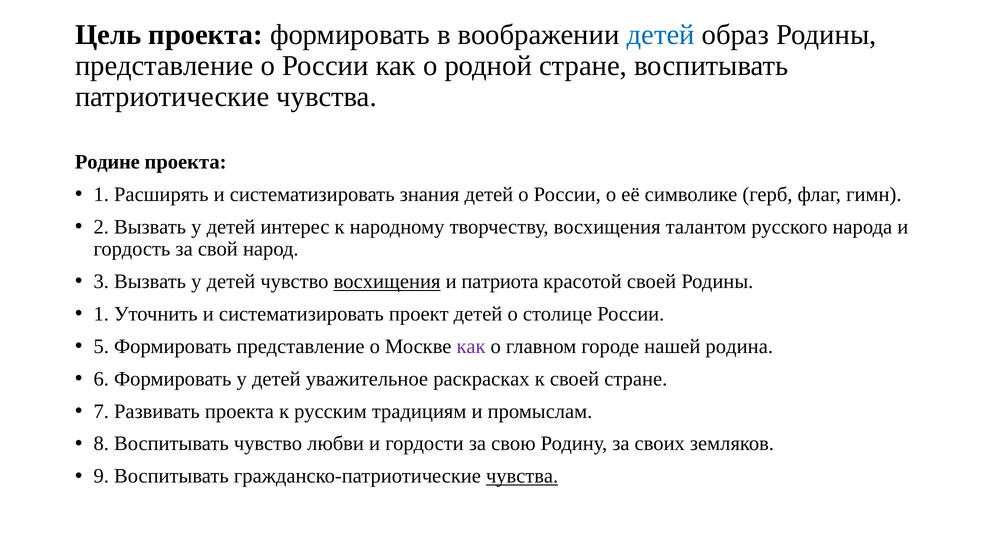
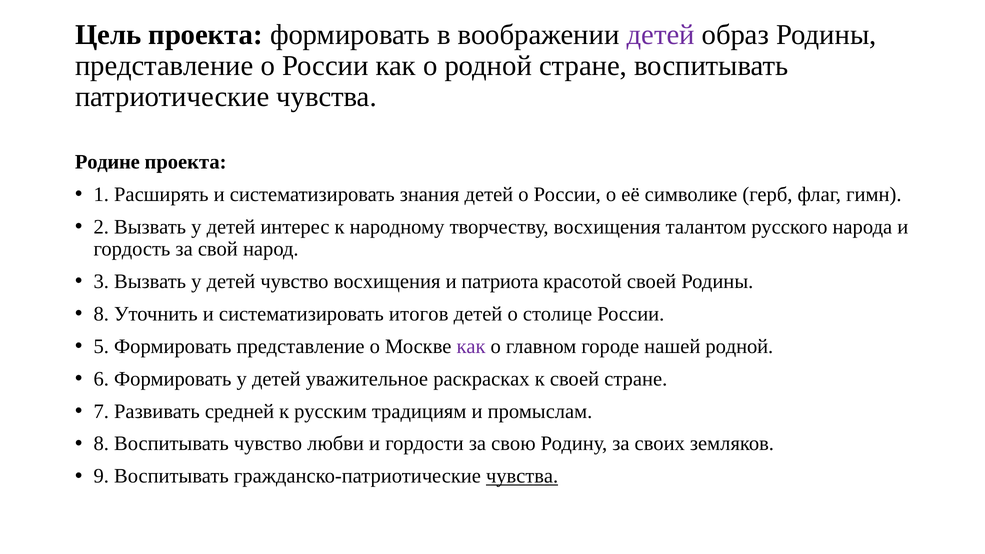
детей colour: blue -> purple (661, 35)
восхищения underline: present -> none (387, 282)
1: 1 -> 8 (101, 314)
проект: проект -> итогов (419, 314)
нашей родина: родина -> родной (739, 346)
Развивать проекта: проекта -> средней (240, 411)
